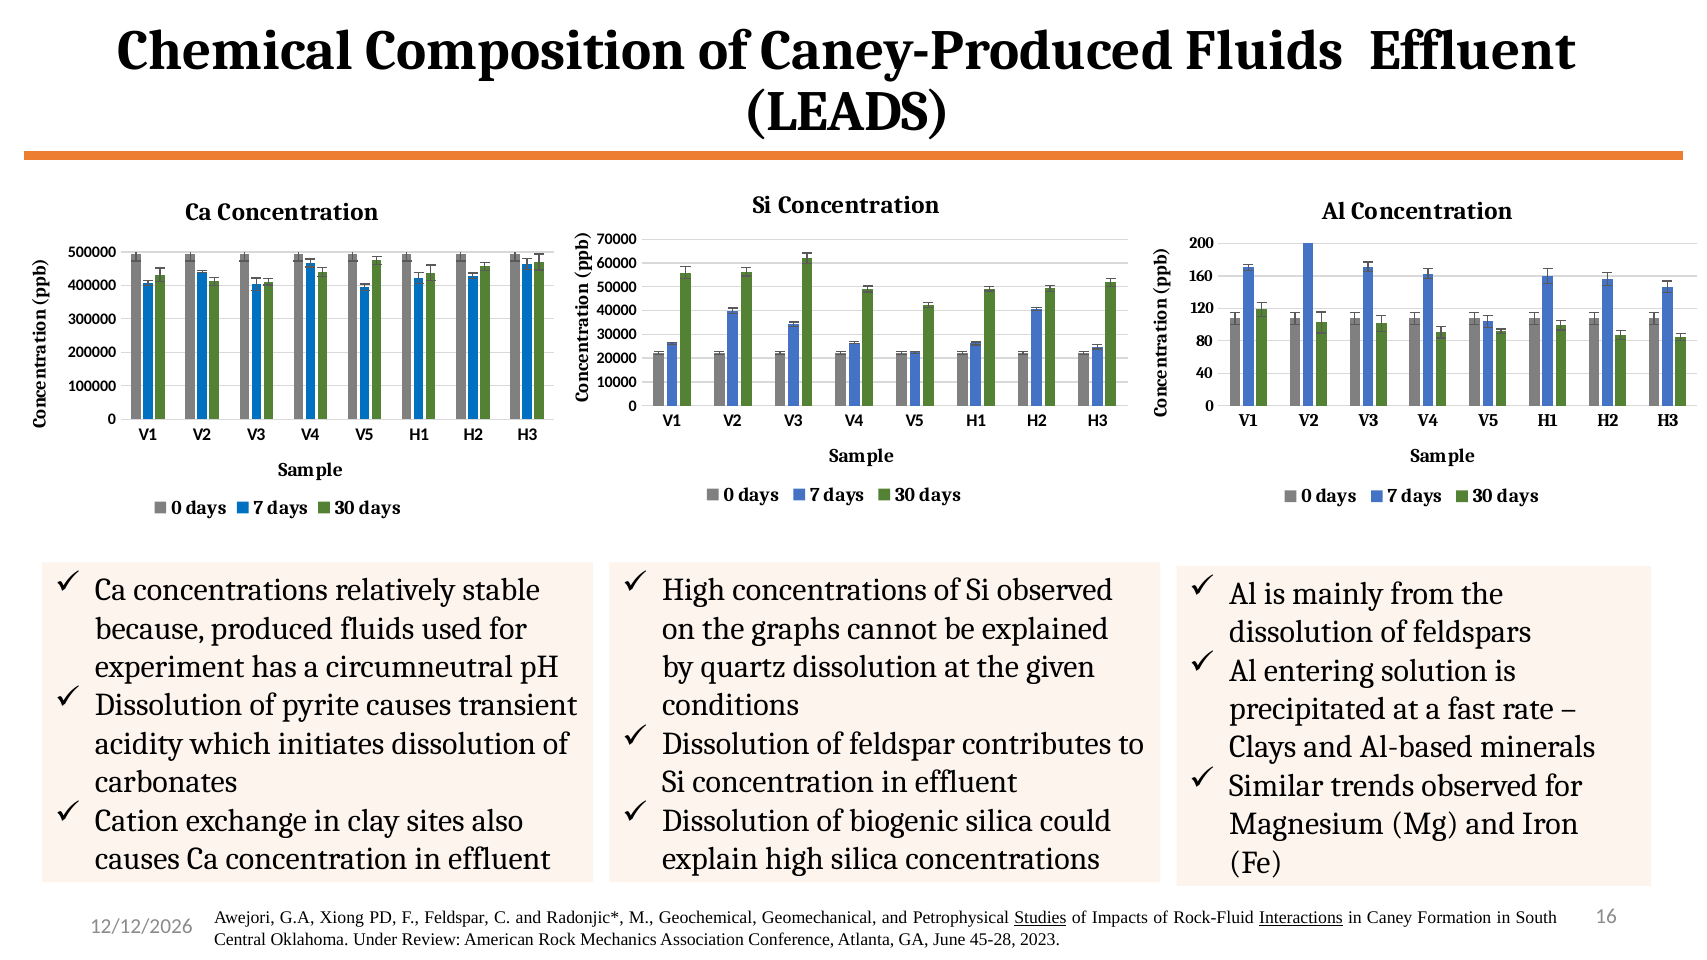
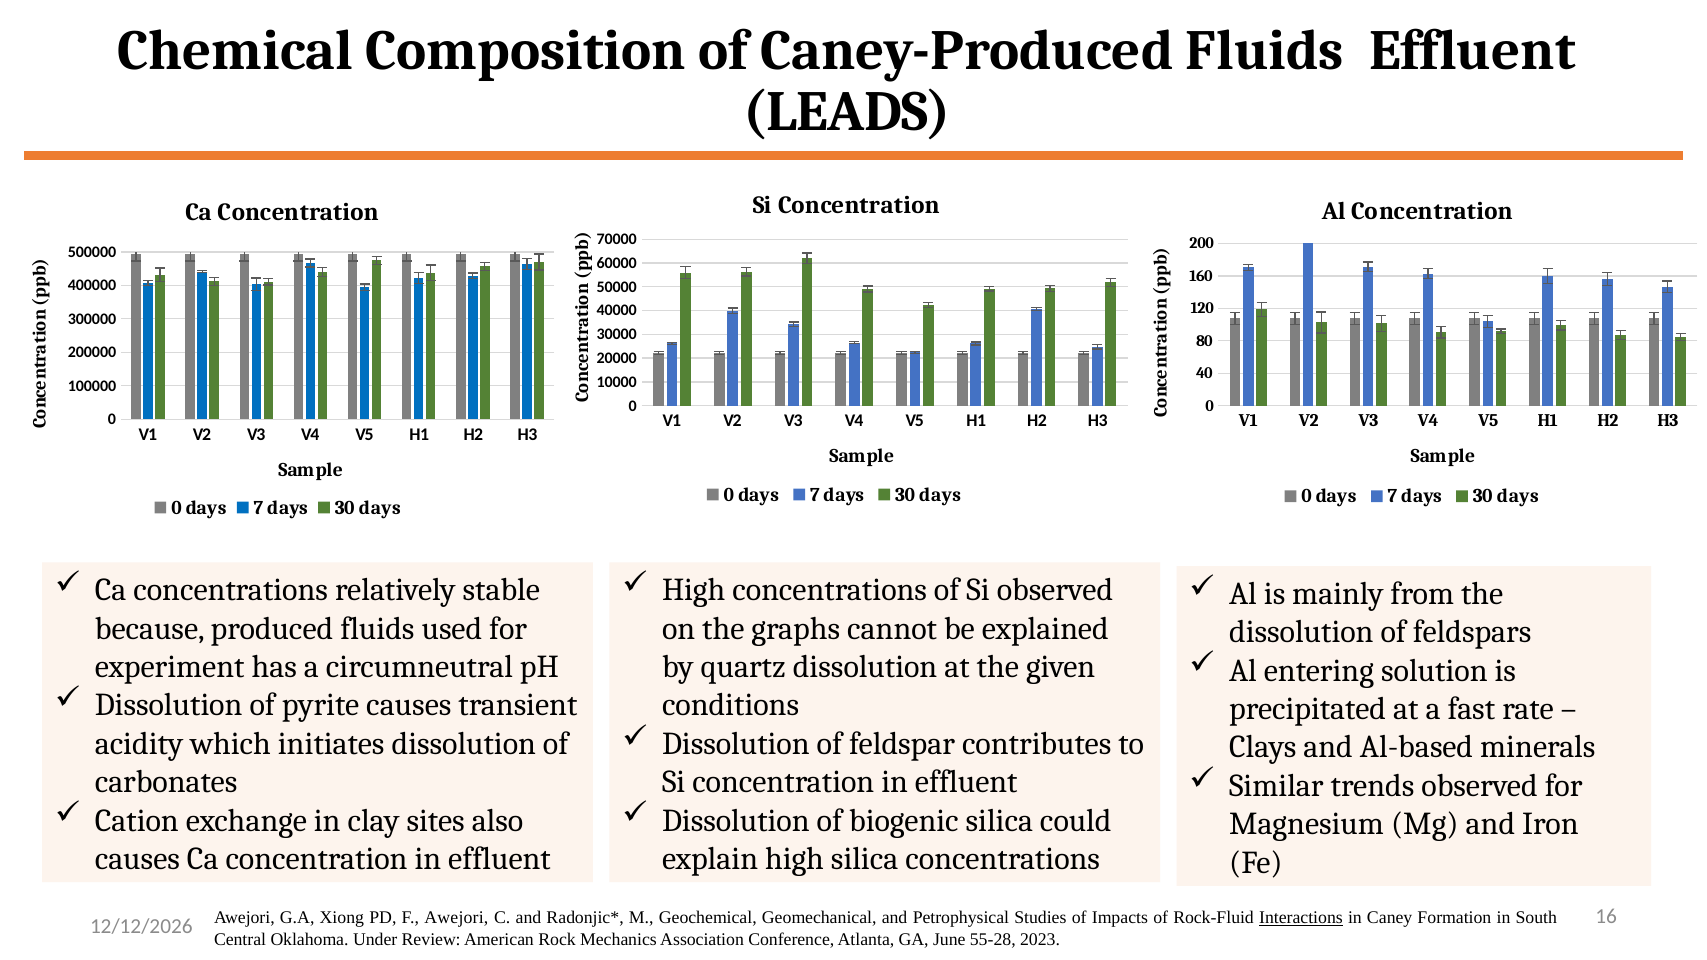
F Feldspar: Feldspar -> Awejori (456, 918)
Studies underline: present -> none (1040, 918)
45-28: 45-28 -> 55-28 (993, 939)
